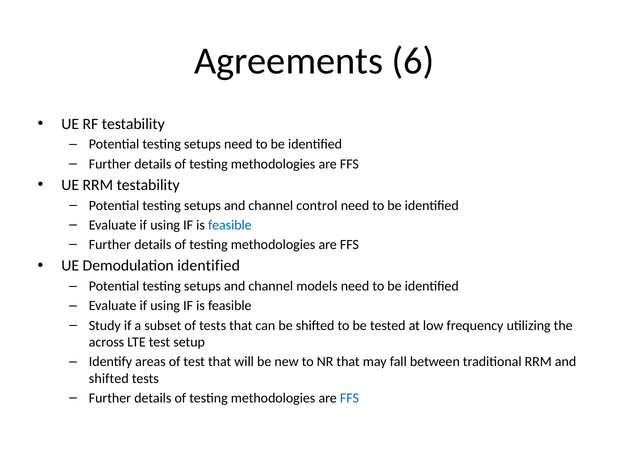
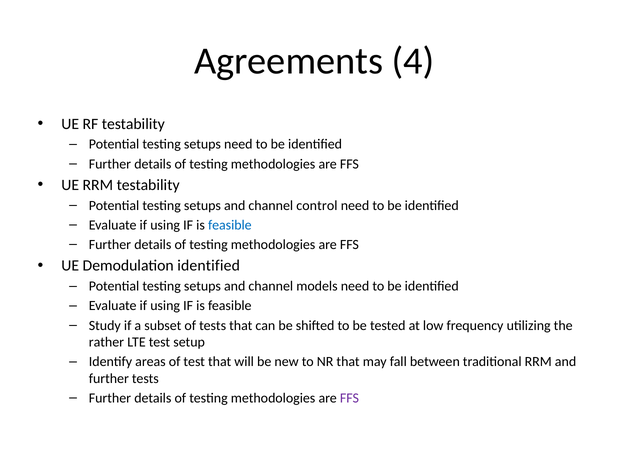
6: 6 -> 4 (413, 61)
across: across -> rather (106, 342)
shifted: shifted -> further (109, 378)
FFS colour: blue -> purple (349, 398)
